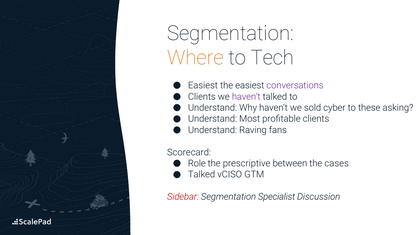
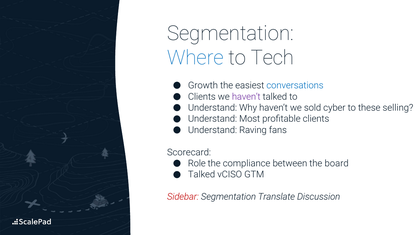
Where colour: orange -> blue (195, 58)
Easiest: Easiest -> Growth (203, 86)
conversations colour: purple -> blue (295, 86)
asking: asking -> selling (398, 108)
prescriptive: prescriptive -> compliance (247, 164)
cases: cases -> board (337, 164)
Specialist: Specialist -> Translate (277, 197)
